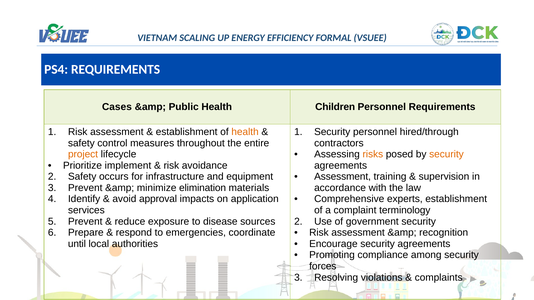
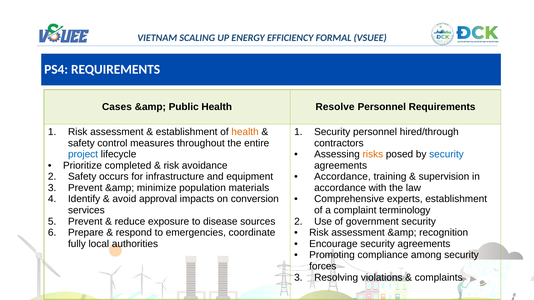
Children: Children -> Resolve (335, 107)
security colour: orange -> blue (446, 154)
project colour: orange -> blue (83, 154)
implement: implement -> completed (128, 166)
Assessment: Assessment -> Accordance (342, 177)
elimination: elimination -> population (202, 188)
application: application -> conversion (255, 199)
until: until -> fully (77, 244)
